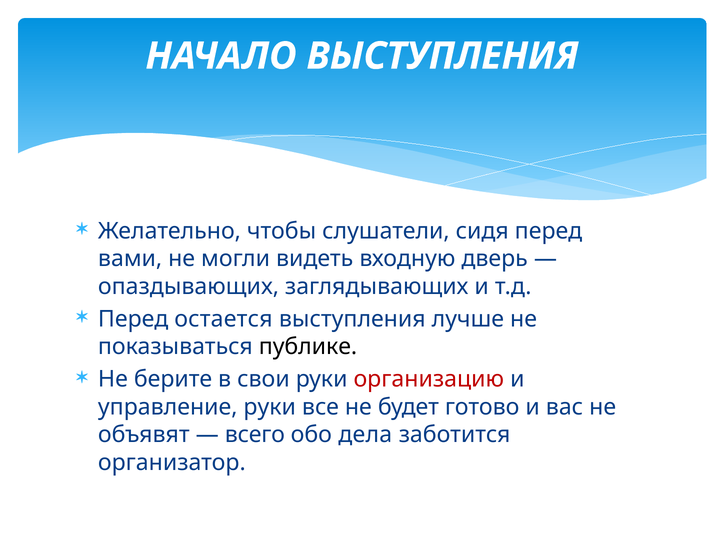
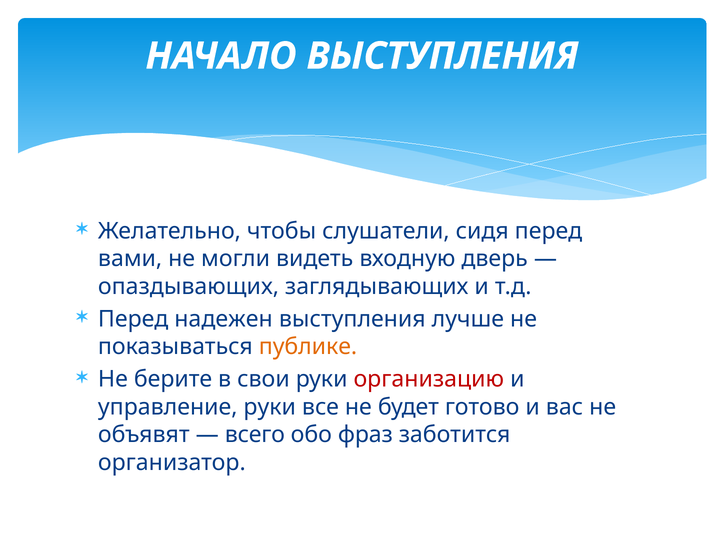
остается: остается -> надежен (224, 319)
публике colour: black -> orange (308, 347)
дела: дела -> фраз (365, 435)
